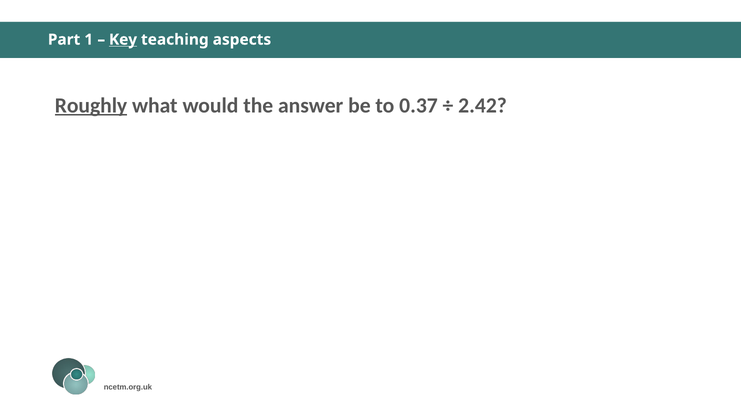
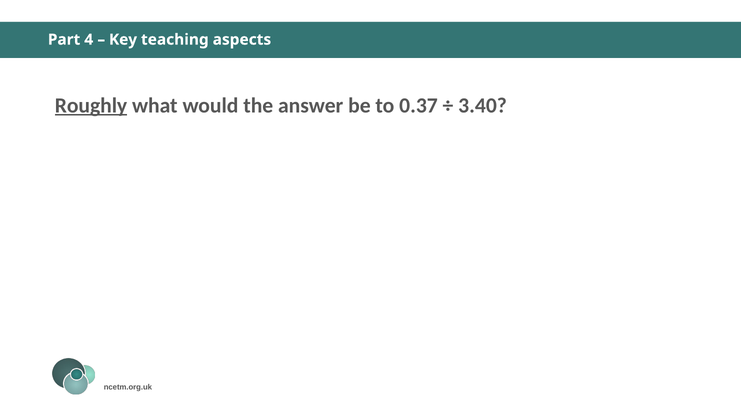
1: 1 -> 4 (89, 40)
Key underline: present -> none (123, 40)
2.42: 2.42 -> 3.40 (483, 105)
